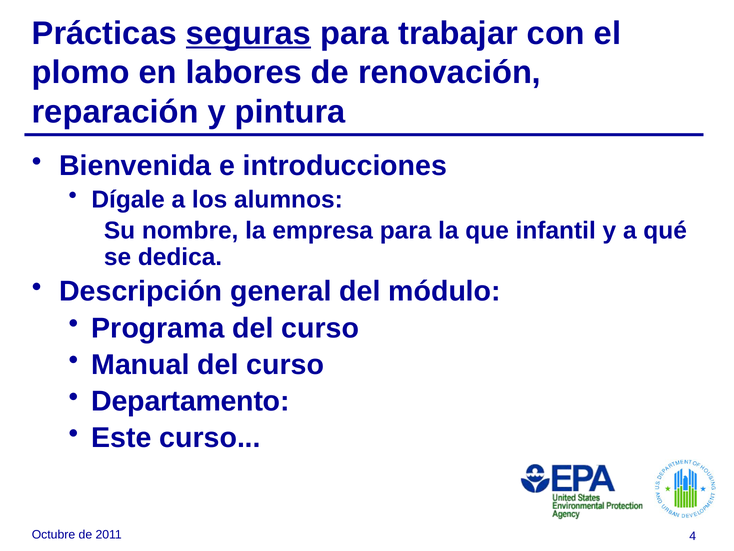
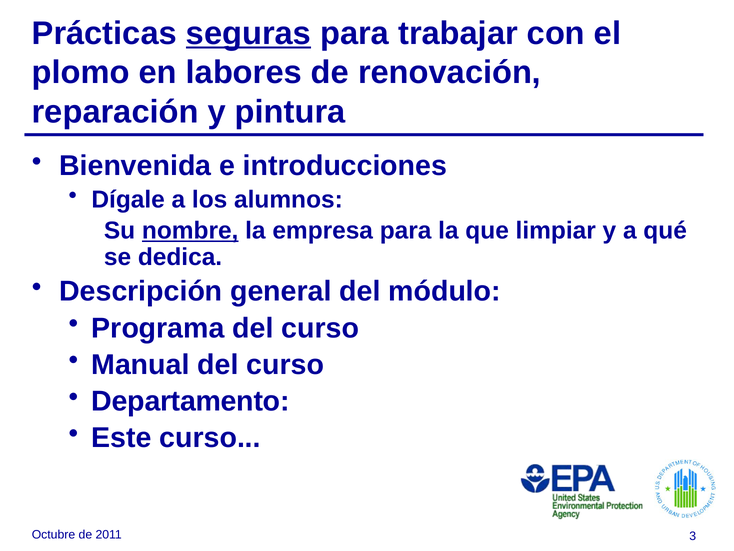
nombre underline: none -> present (190, 231)
infantil: infantil -> limpiar (556, 231)
4: 4 -> 3 (693, 536)
